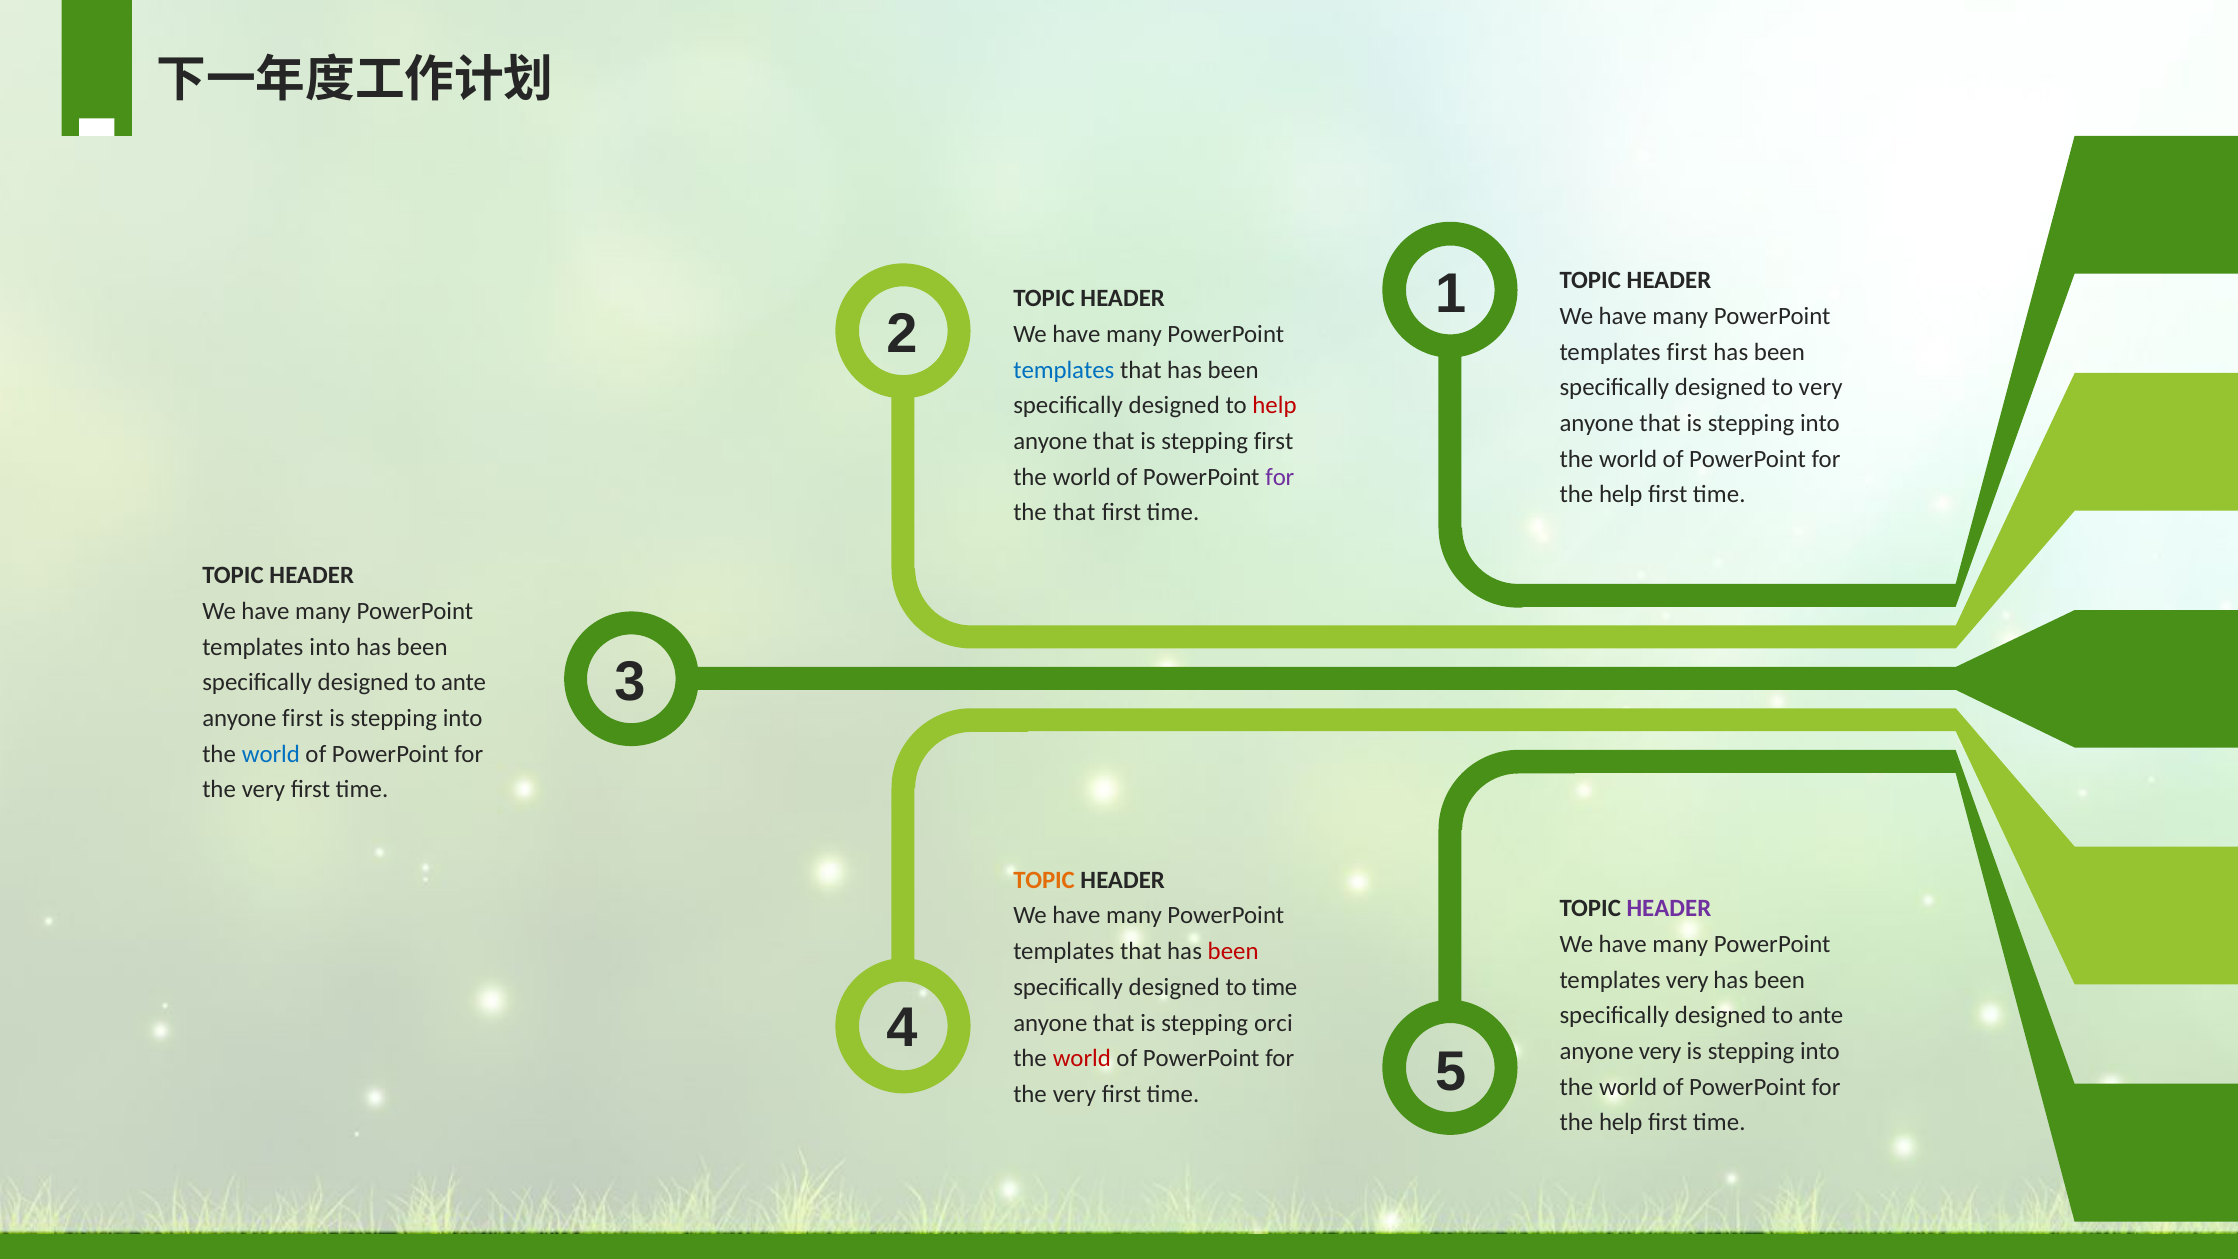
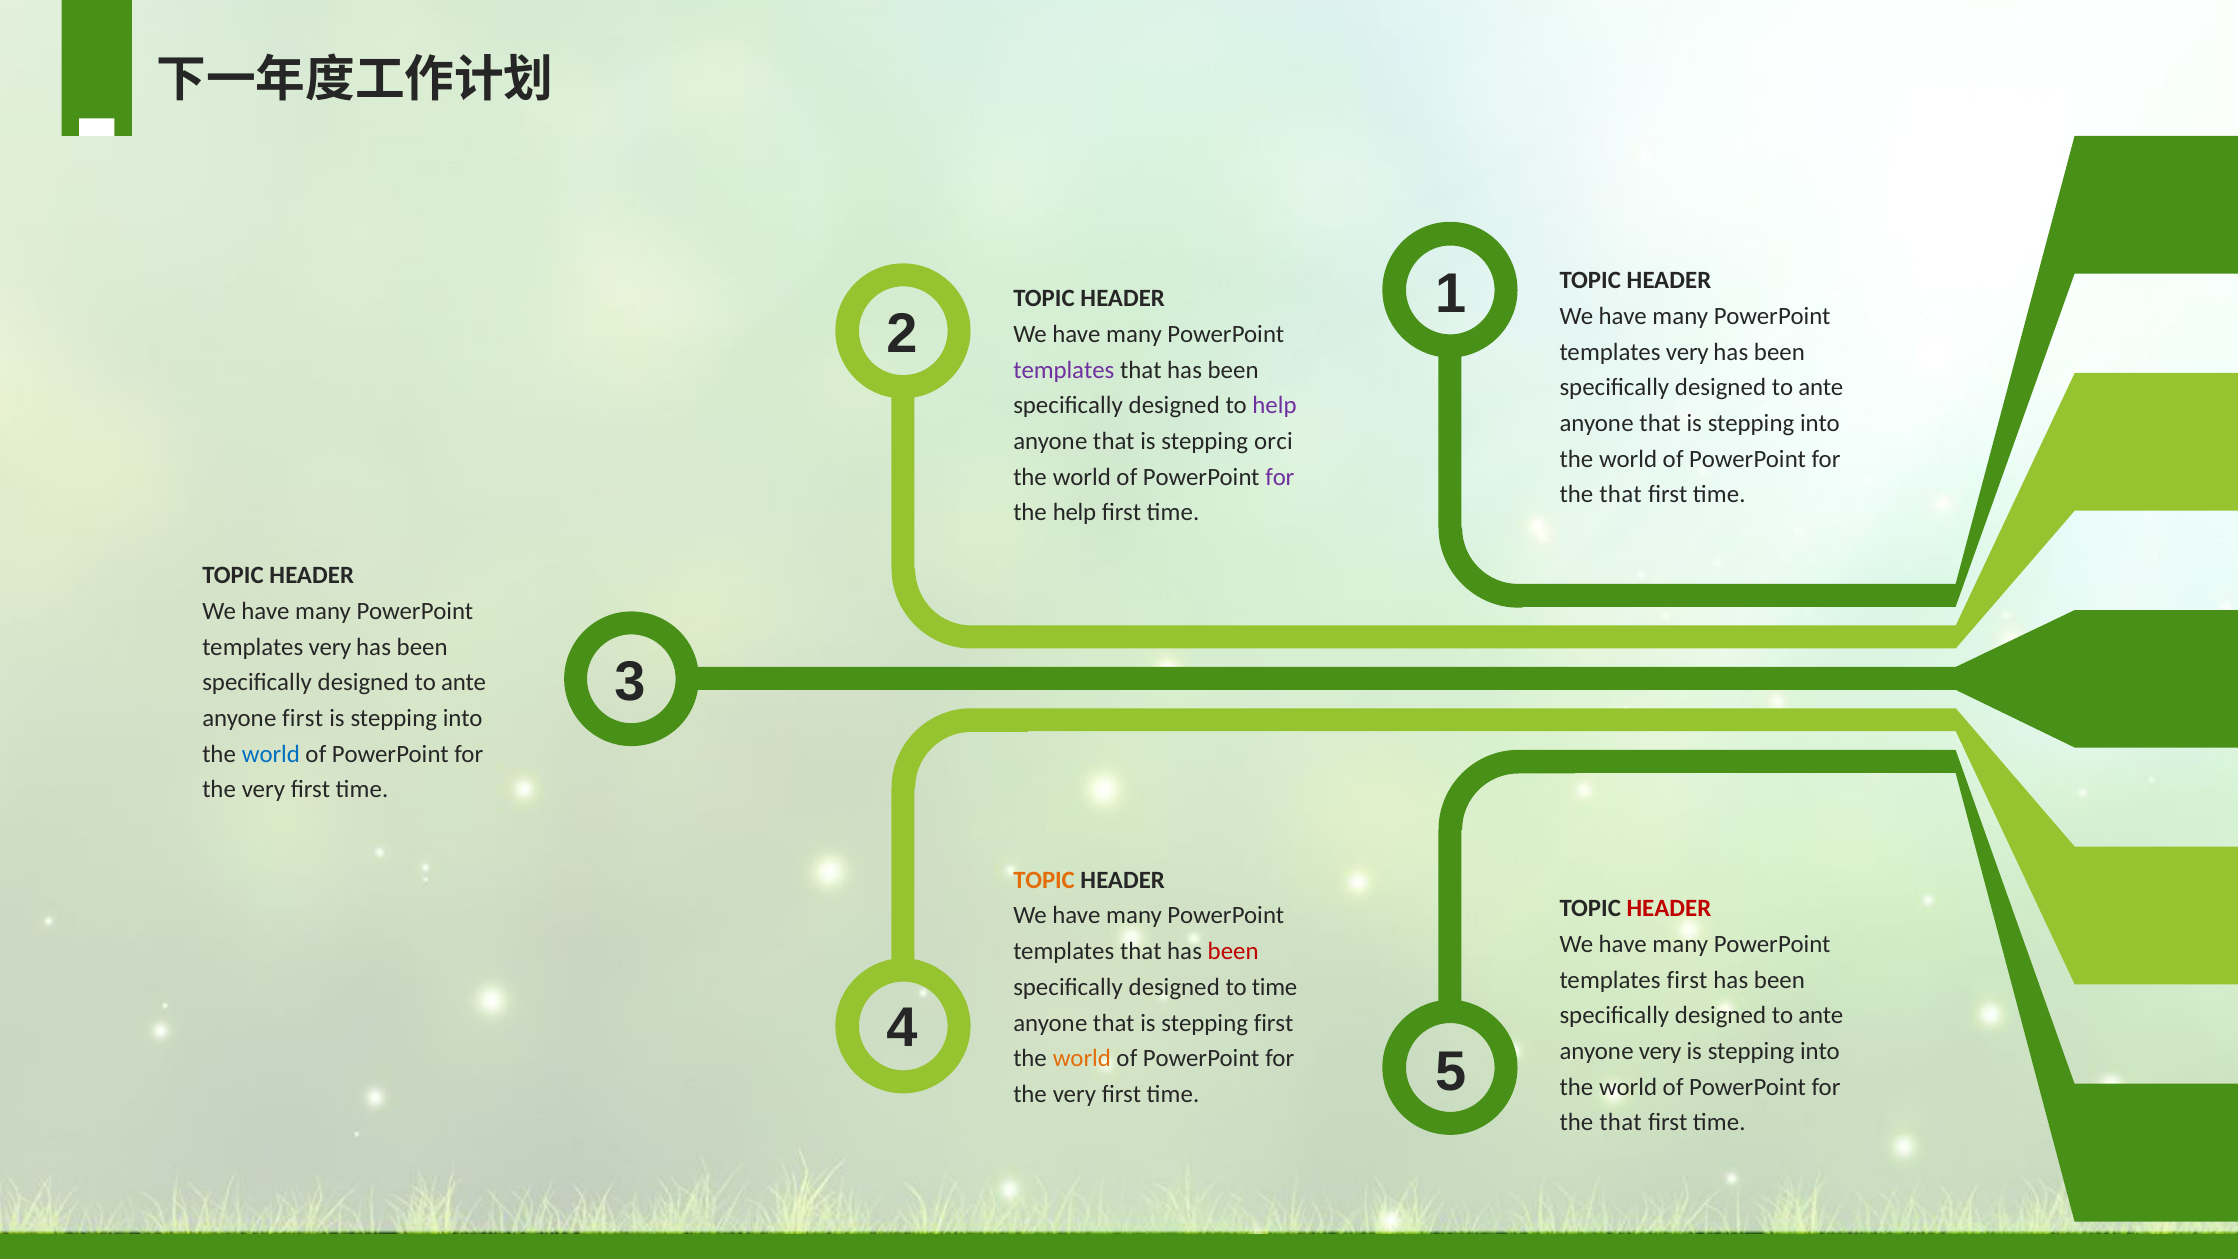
first: first -> very (1687, 352)
templates colour: blue -> purple (1064, 370)
very: very -> ante (1821, 388)
help colour: red -> purple (1274, 405)
stepping first: first -> orci (1273, 441)
help: help -> that (1621, 495)
the that: that -> help (1075, 513)
into: into -> very (330, 647)
HEADER colour: purple -> red (1669, 908)
templates very: very -> first (1687, 980)
stepping orci: orci -> first (1274, 1023)
world colour: red -> orange (1082, 1058)
help: help -> that (1621, 1123)
